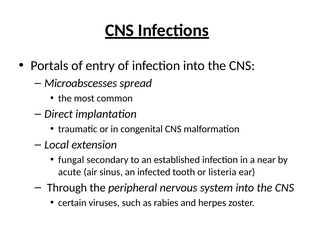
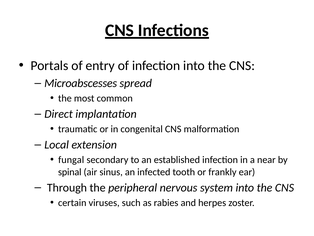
acute: acute -> spinal (70, 172)
listeria: listeria -> frankly (222, 172)
